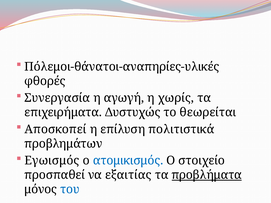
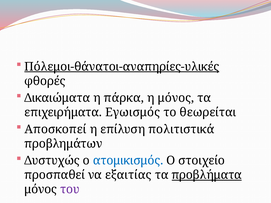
Πόλεμοι-θάνατοι-αναπηρίες-υλικές underline: none -> present (122, 67)
Συνεργασία: Συνεργασία -> Δικαιώματα (57, 98)
αγωγή: αγωγή -> πάρκα (124, 98)
η χωρίς: χωρίς -> μόνος (176, 98)
Δυστυχώς: Δυστυχώς -> Εγωισμός (133, 113)
Εγωισμός: Εγωισμός -> Δυστυχώς (52, 161)
του colour: blue -> purple (70, 190)
